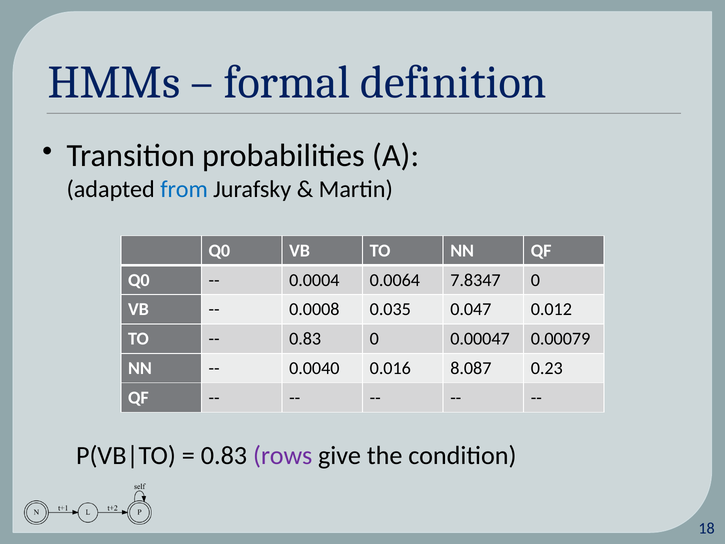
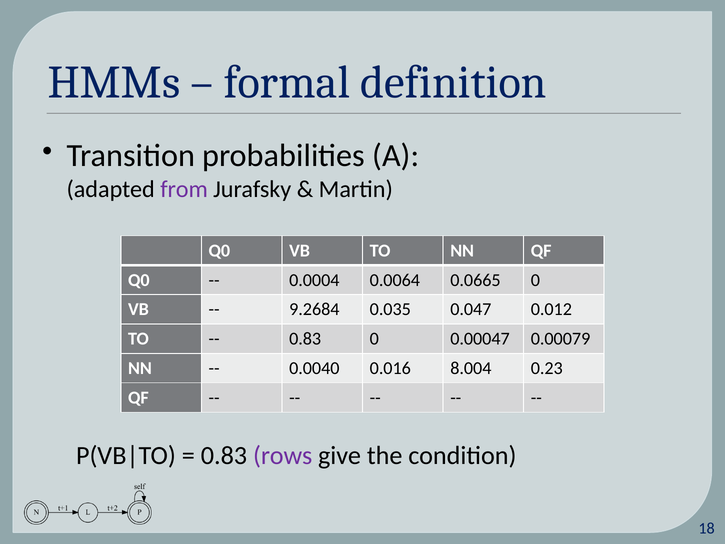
from colour: blue -> purple (184, 189)
7.8347: 7.8347 -> 0.0665 (475, 280)
0.0008: 0.0008 -> 9.2684 (314, 309)
8.087: 8.087 -> 8.004 (471, 368)
